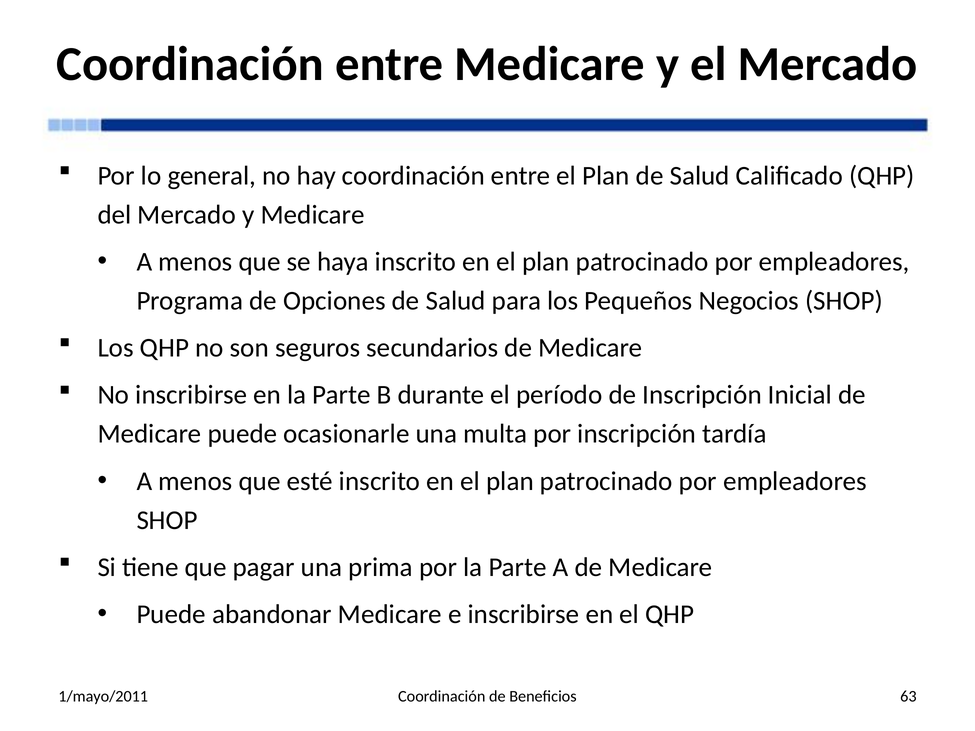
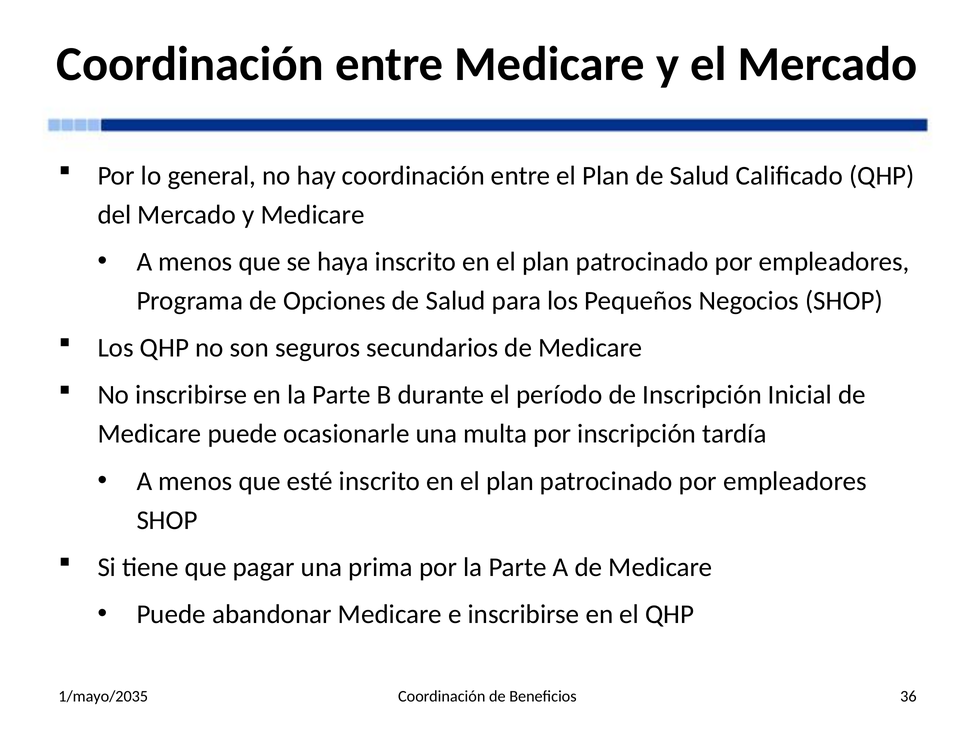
1/mayo/2011: 1/mayo/2011 -> 1/mayo/2035 (103, 697)
63: 63 -> 36 (908, 696)
